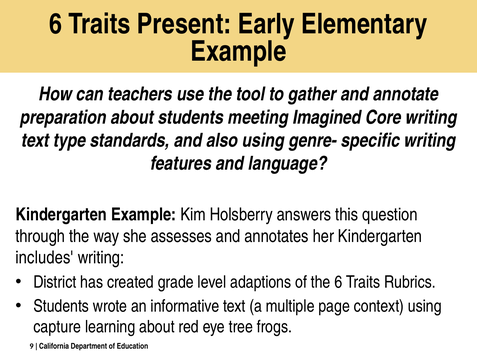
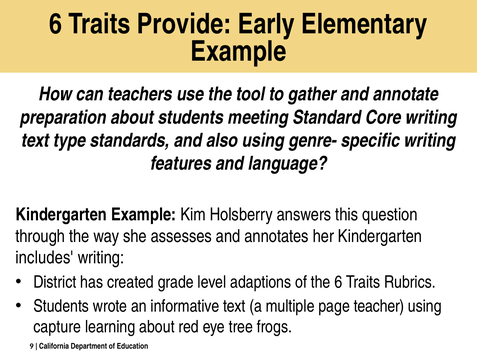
Present: Present -> Provide (184, 24)
Imagined: Imagined -> Standard (327, 117)
context: context -> teacher (379, 306)
